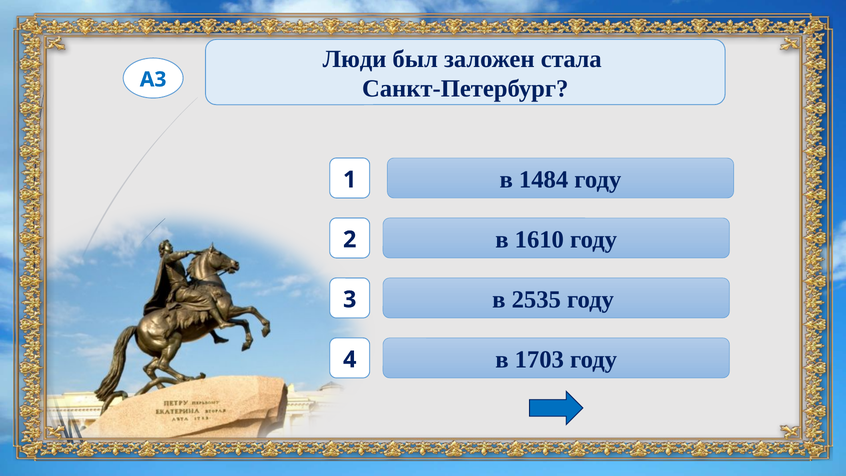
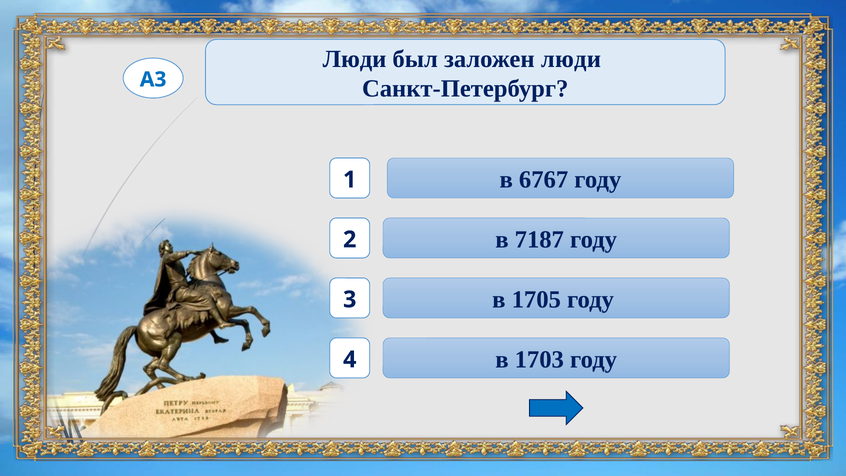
заложен стала: стала -> люди (571, 59)
1484: 1484 -> 6767 (544, 180)
1610: 1610 -> 7187 (539, 240)
2535: 2535 -> 1705 (536, 300)
